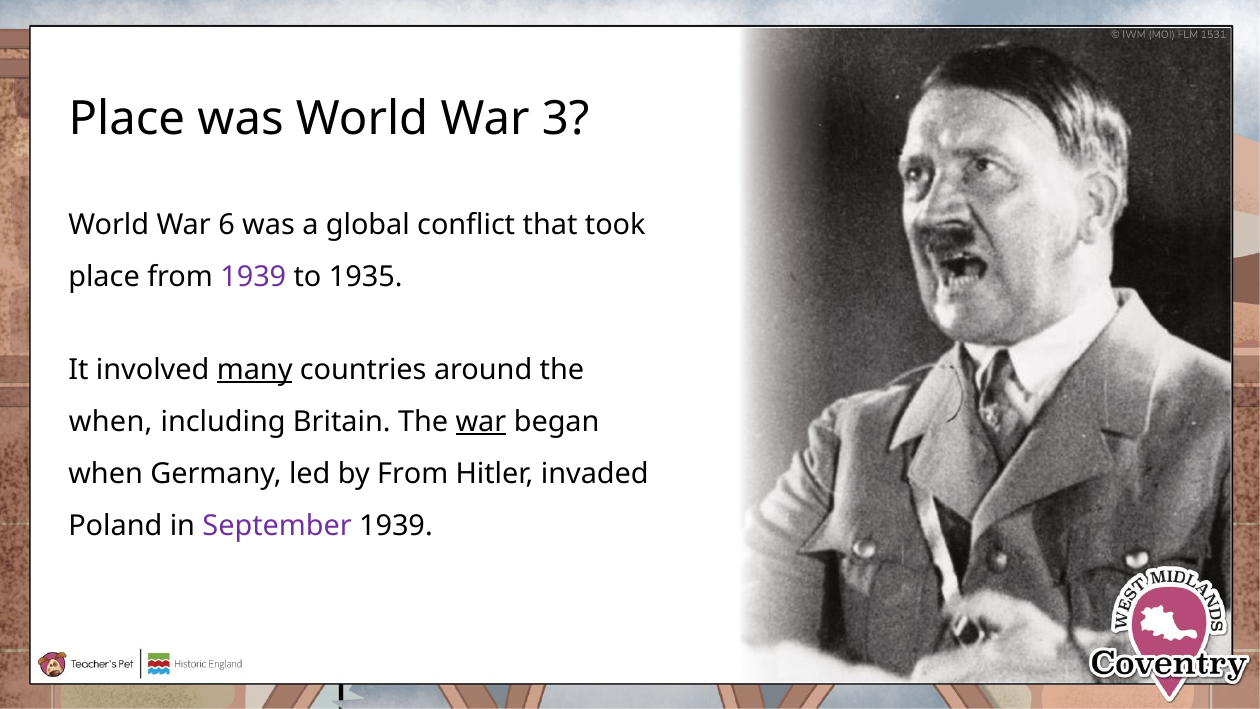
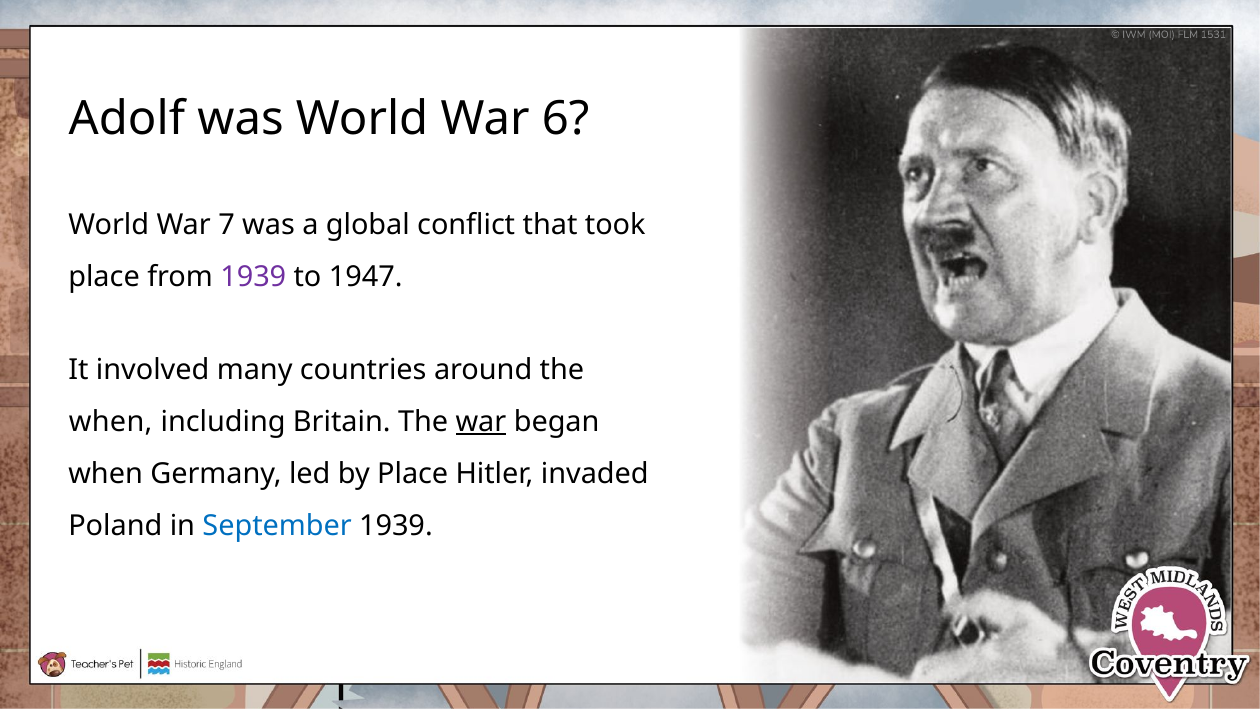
Place: Place -> Adolf (127, 119)
3: 3 -> 6 (566, 119)
6: 6 -> 7 (227, 225)
1935: 1935 -> 1947 (366, 277)
many underline: present -> none (255, 370)
by From: From -> Place (413, 474)
September colour: purple -> blue (277, 526)
